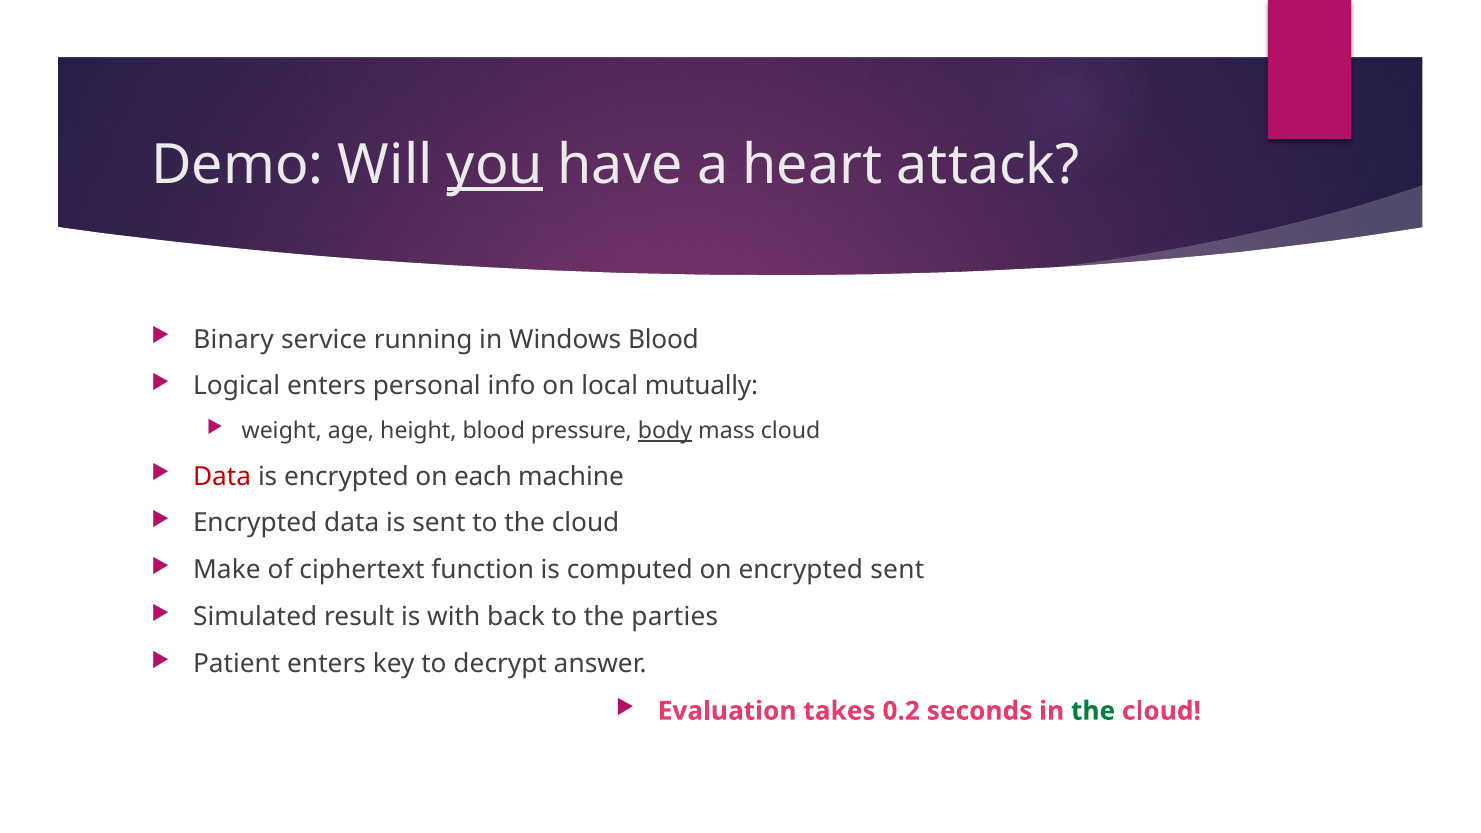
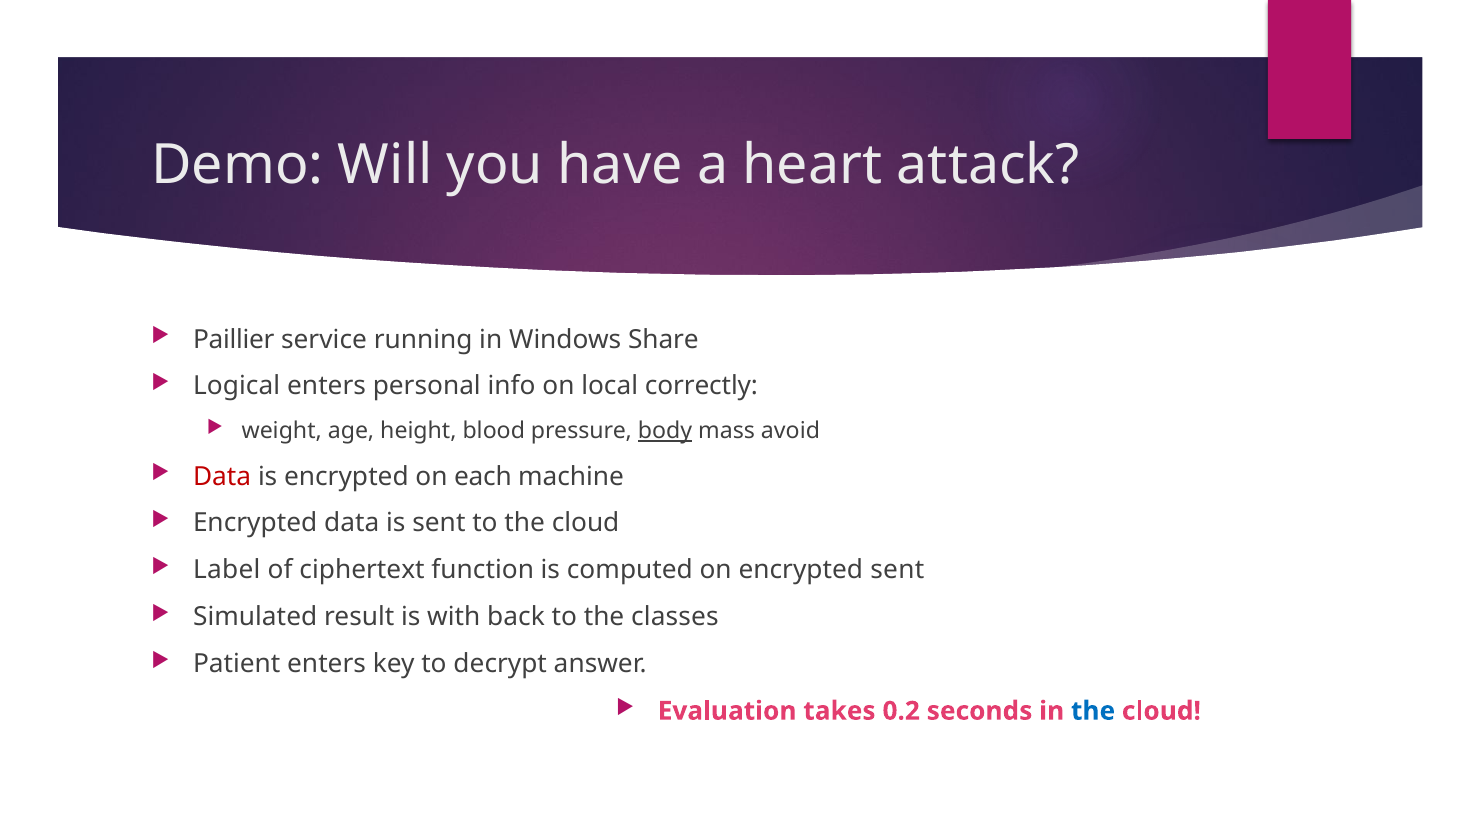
you underline: present -> none (495, 165)
Binary: Binary -> Paillier (234, 339)
Windows Blood: Blood -> Share (663, 339)
mutually: mutually -> correctly (701, 386)
mass cloud: cloud -> avoid (790, 431)
Make: Make -> Label (227, 570)
parties: parties -> classes (675, 617)
the colour: green -> blue (1093, 711)
